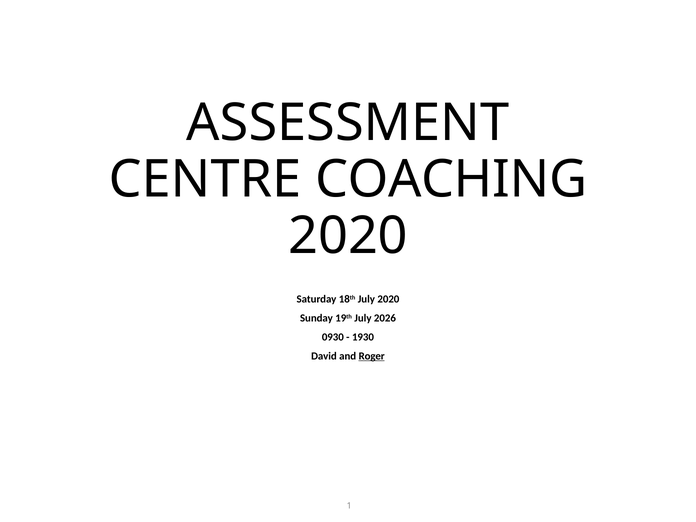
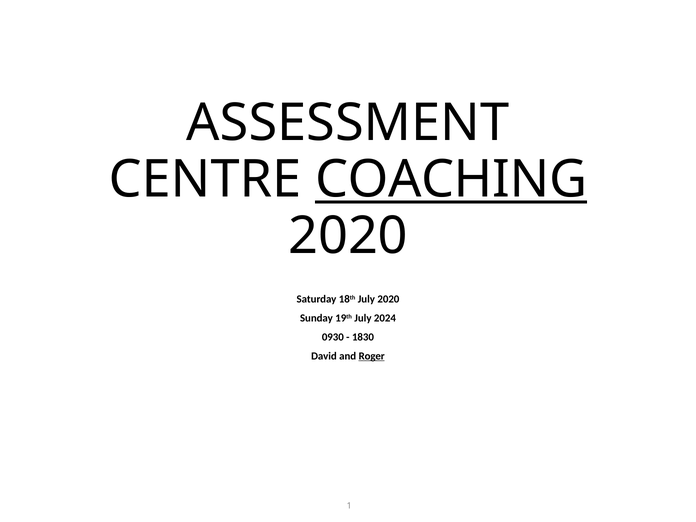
COACHING underline: none -> present (451, 180)
2026: 2026 -> 2024 (385, 318)
1930: 1930 -> 1830 (363, 337)
